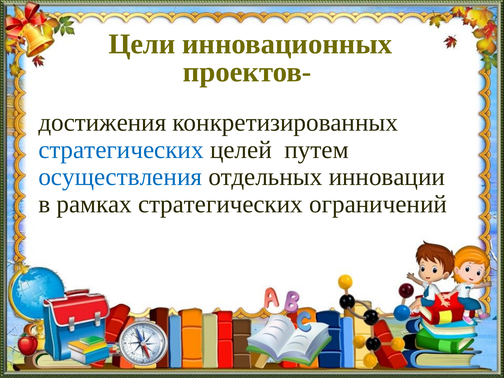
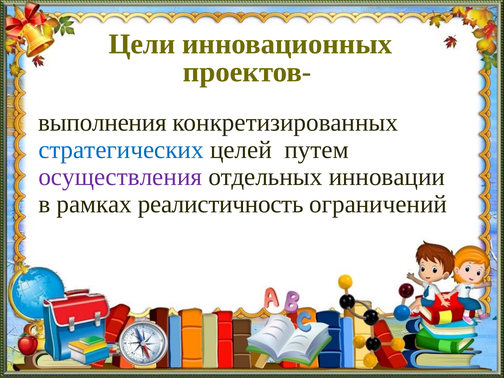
достижения: достижения -> выполнения (102, 123)
осуществления colour: blue -> purple (120, 177)
рамках стратегических: стратегических -> реалистичность (221, 204)
